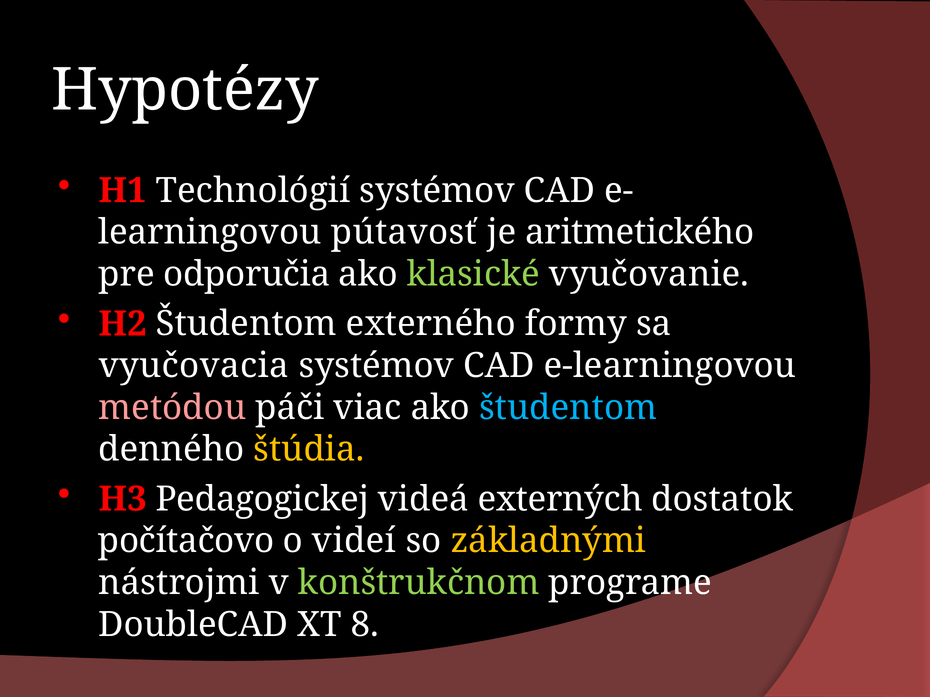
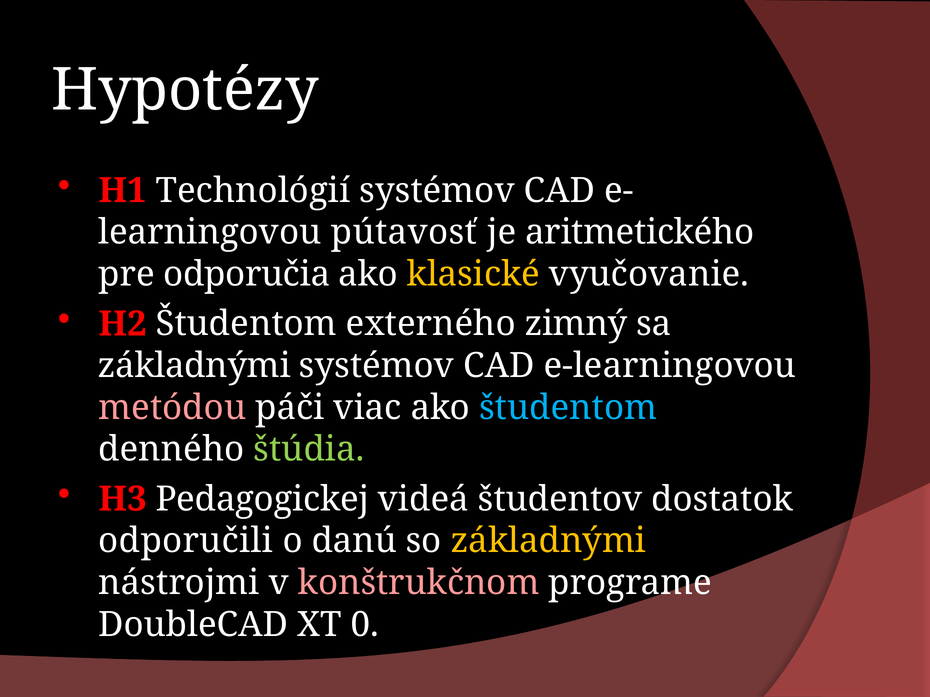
klasické colour: light green -> yellow (473, 274)
formy: formy -> zimný (576, 324)
vyučovacia: vyučovacia -> základnými (194, 366)
štúdia colour: yellow -> light green (309, 450)
externých: externých -> študentov (560, 499)
počítačovo: počítačovo -> odporučili (186, 541)
videí: videí -> danú (354, 541)
konštrukčnom colour: light green -> pink (419, 583)
8: 8 -> 0 (365, 625)
